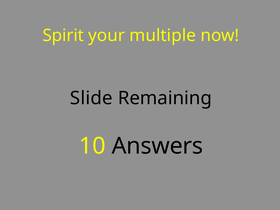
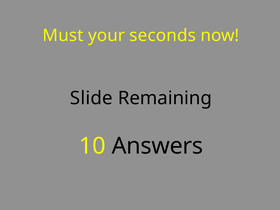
Spirit: Spirit -> Must (63, 35)
multiple: multiple -> seconds (163, 35)
